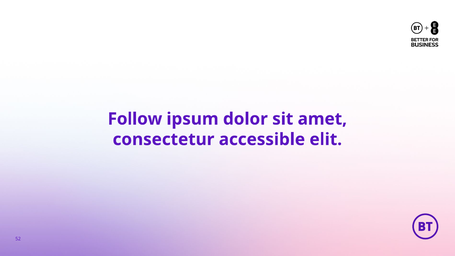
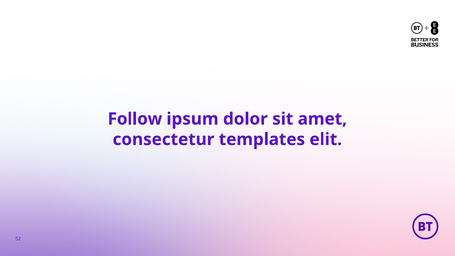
accessible: accessible -> templates (262, 139)
